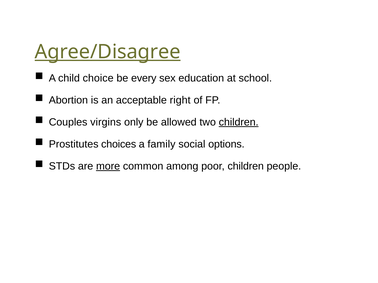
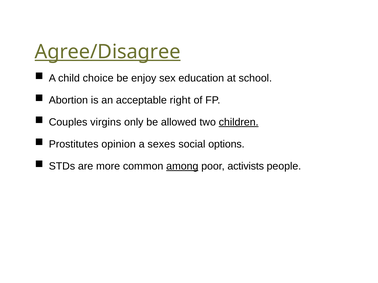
every: every -> enjoy (144, 78)
choices: choices -> opinion (119, 144)
family: family -> sexes (161, 144)
more underline: present -> none (108, 166)
among underline: none -> present (182, 166)
poor children: children -> activists (246, 166)
